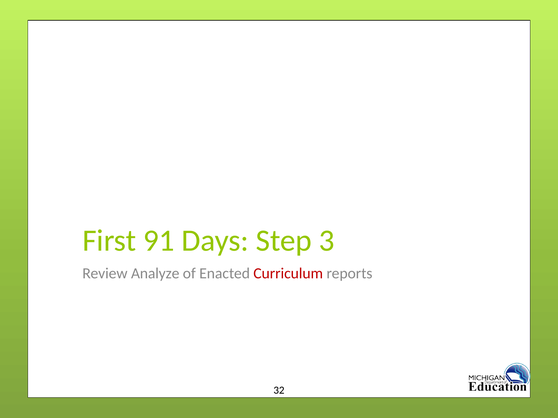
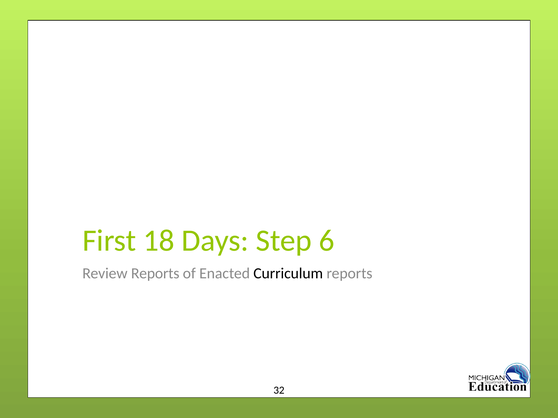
91: 91 -> 18 (159, 241)
3: 3 -> 6 (327, 241)
Review Analyze: Analyze -> Reports (155, 274)
Curriculum colour: red -> black (288, 274)
